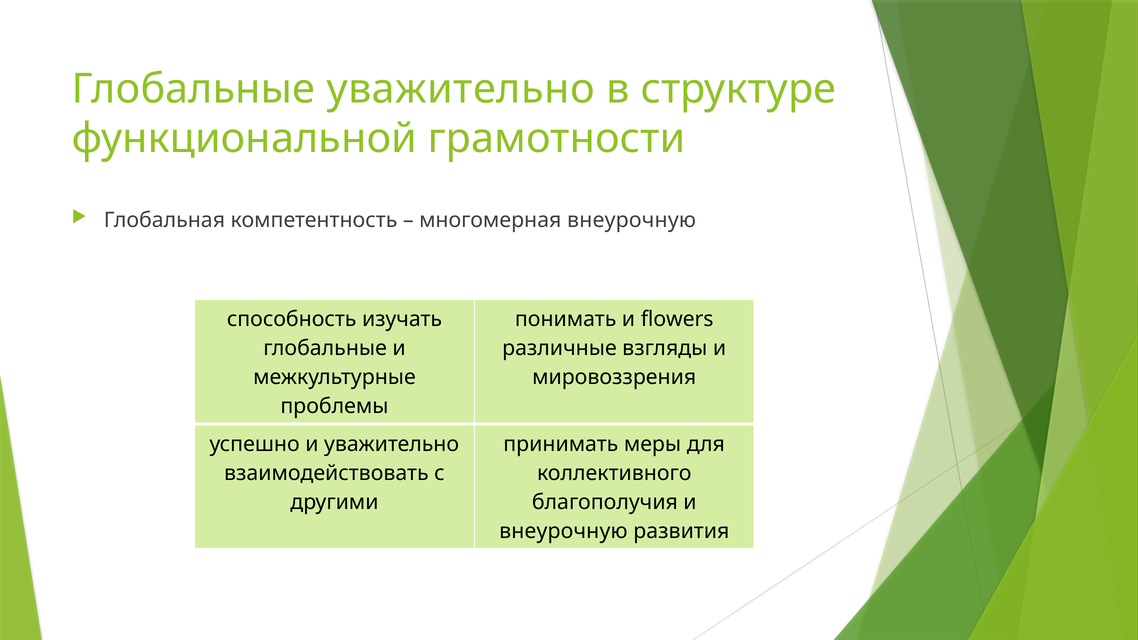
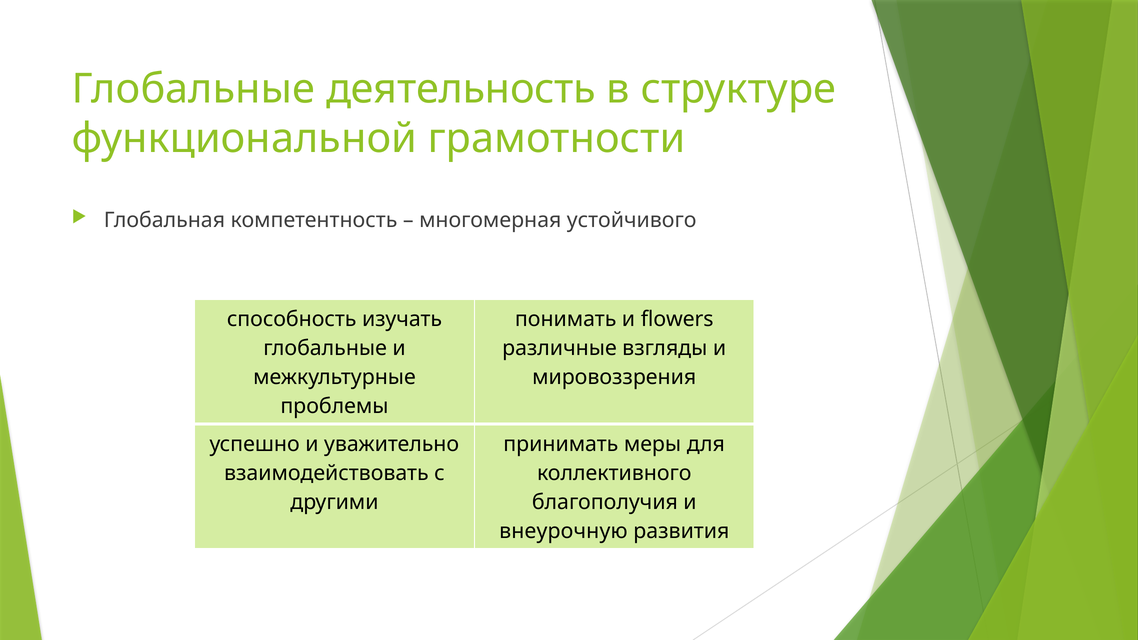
Глобальные уважительно: уважительно -> деятельность (461, 89)
многомерная внеурочную: внеурочную -> устойчивого (632, 220)
